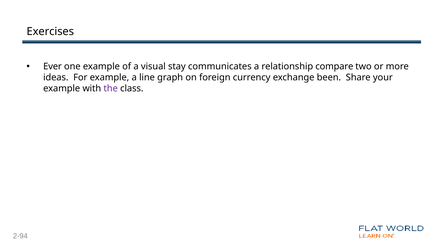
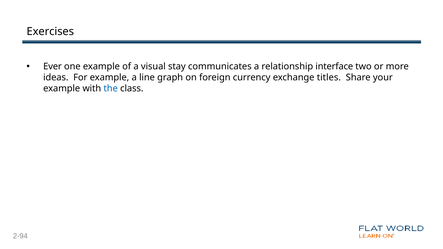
compare: compare -> interface (334, 67)
been: been -> titles (329, 78)
the colour: purple -> blue (111, 89)
